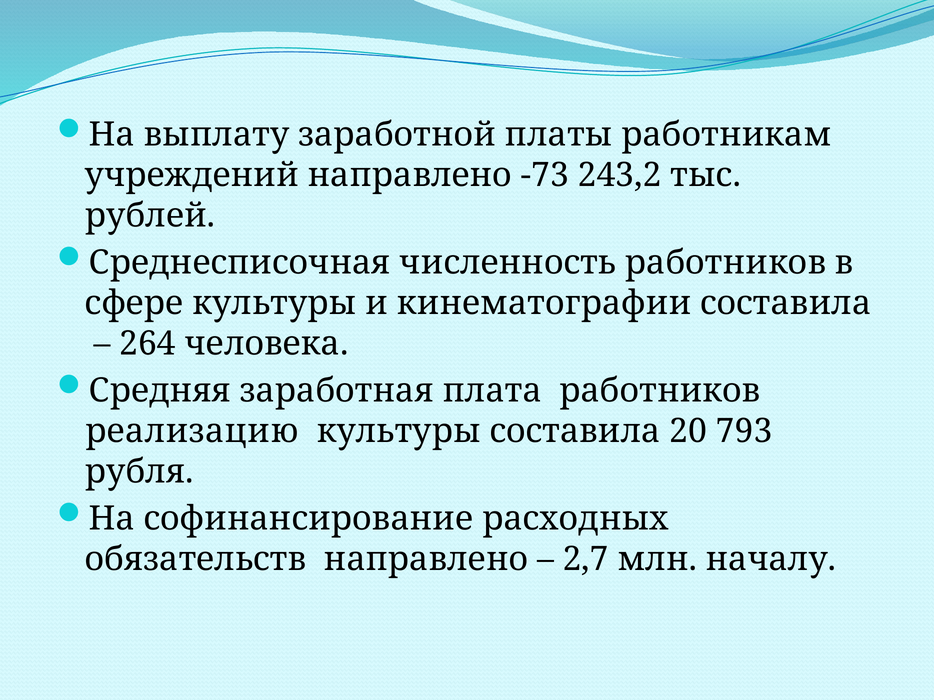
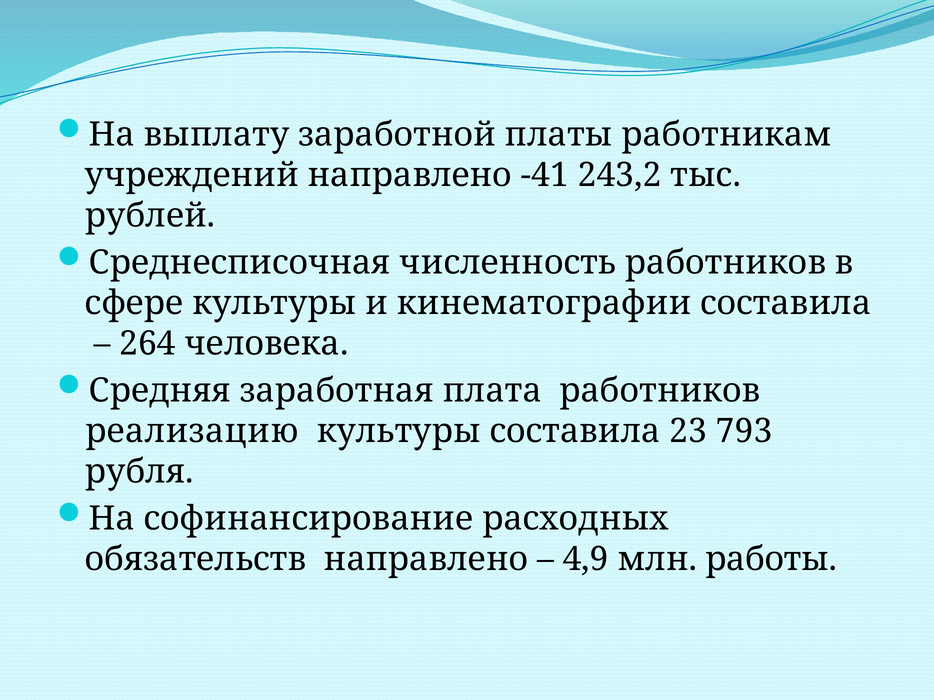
-73: -73 -> -41 (545, 175)
20: 20 -> 23 (688, 431)
2,7: 2,7 -> 4,9 (586, 559)
началу: началу -> работы (771, 559)
